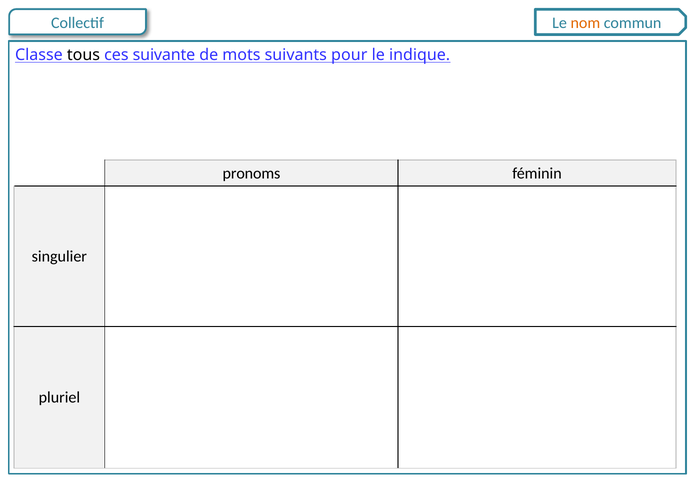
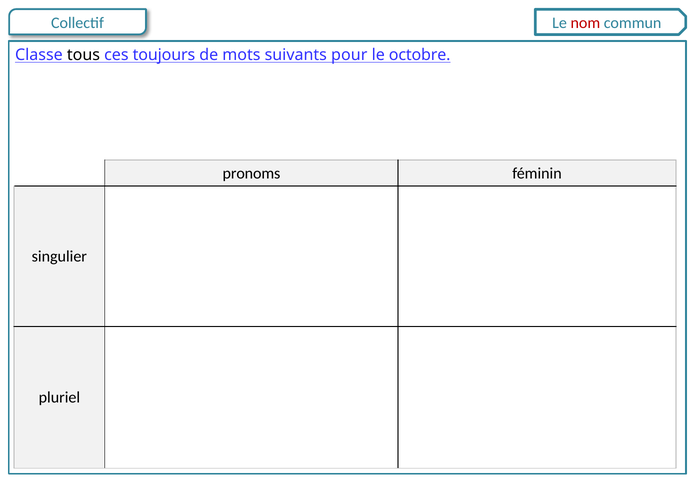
nom colour: orange -> red (585, 23)
suivante: suivante -> toujours (164, 55)
indique: indique -> octobre (420, 55)
